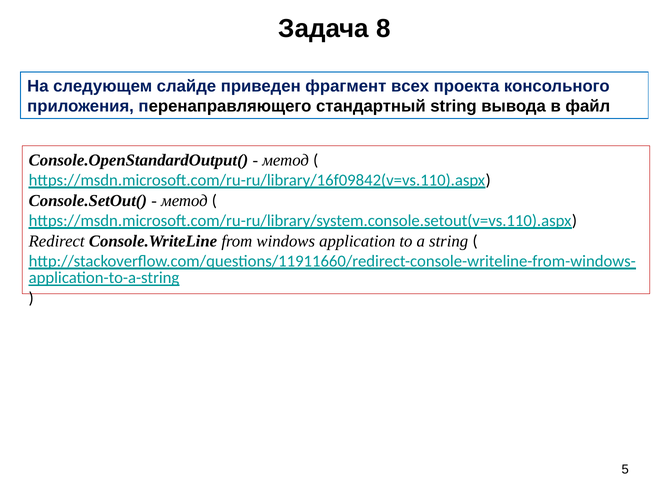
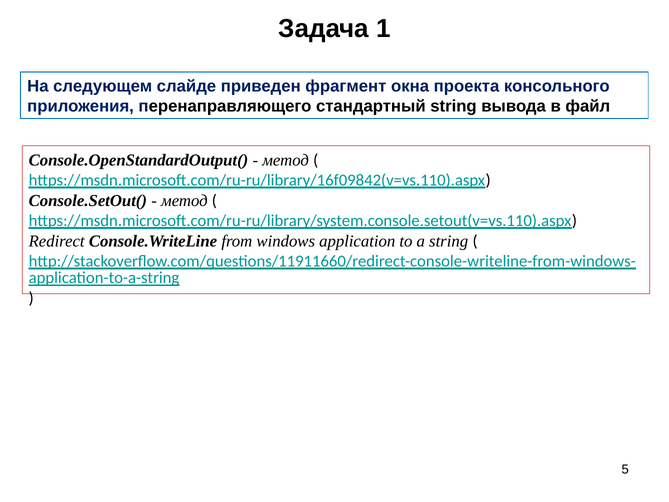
8: 8 -> 1 (383, 29)
всех: всех -> окна (410, 86)
